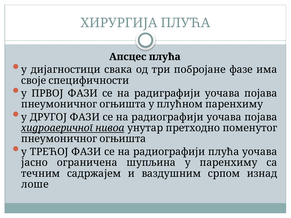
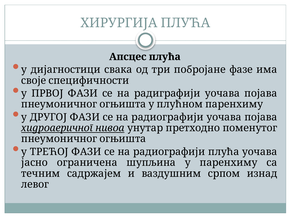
лоше: лоше -> левог (35, 185)
